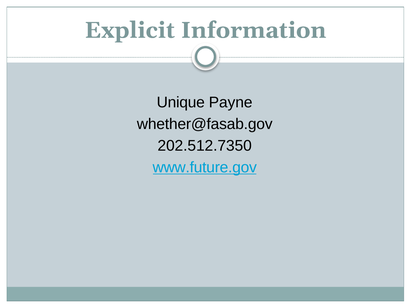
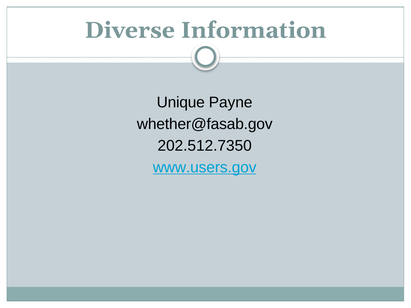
Explicit: Explicit -> Diverse (130, 30)
www.future.gov: www.future.gov -> www.users.gov (205, 167)
